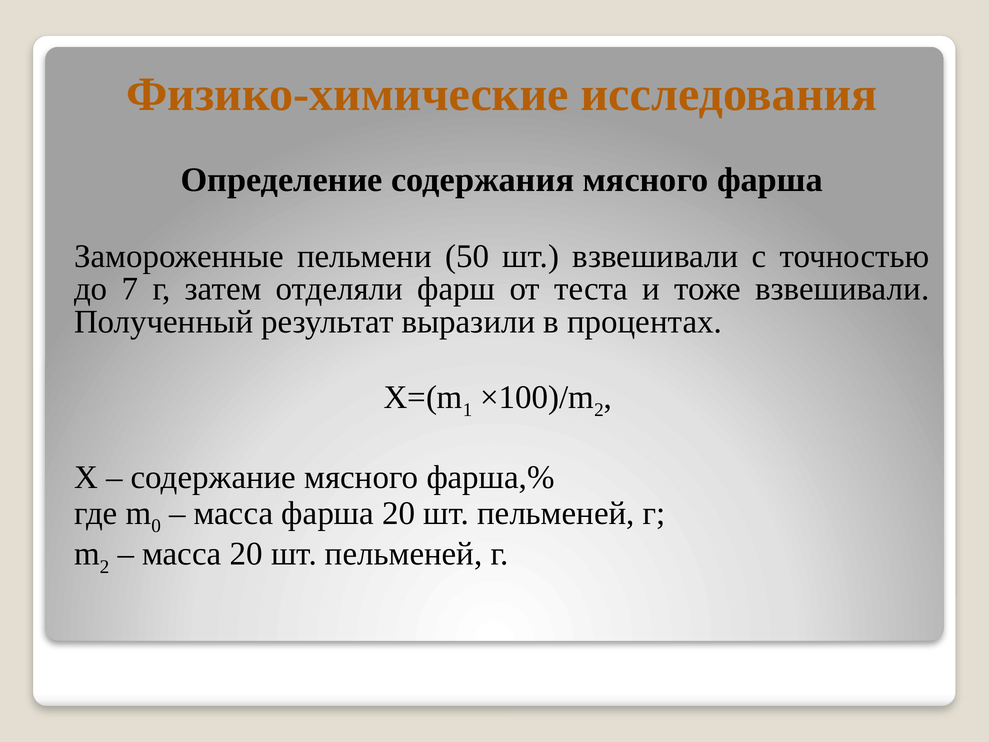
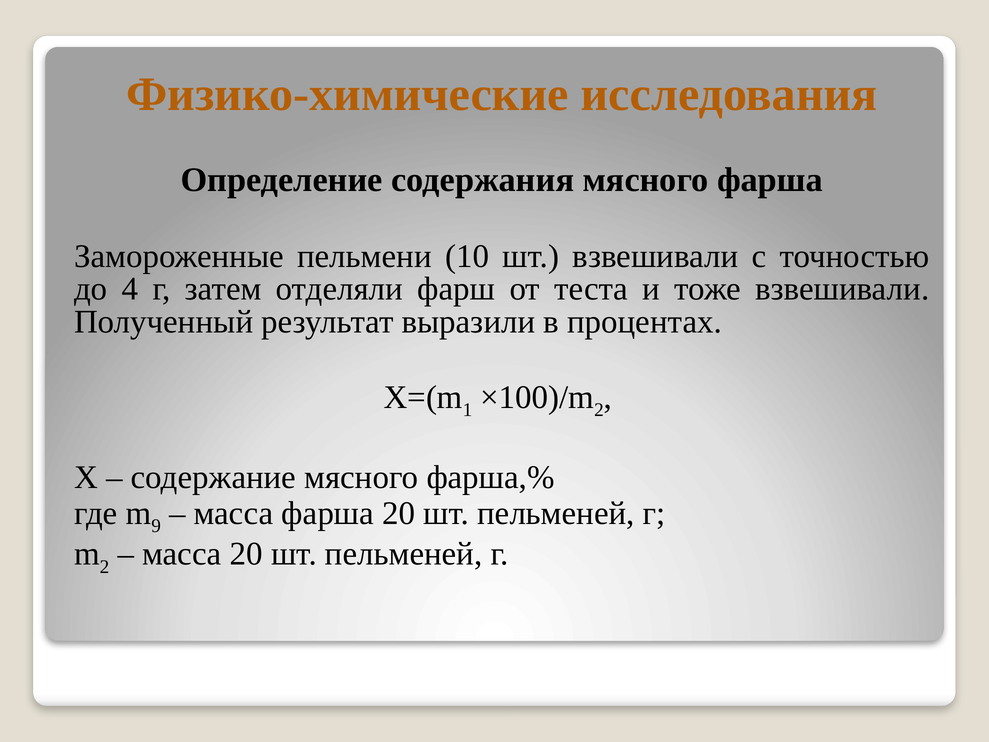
50: 50 -> 10 (467, 256)
7: 7 -> 4 (130, 289)
0: 0 -> 9 (156, 526)
